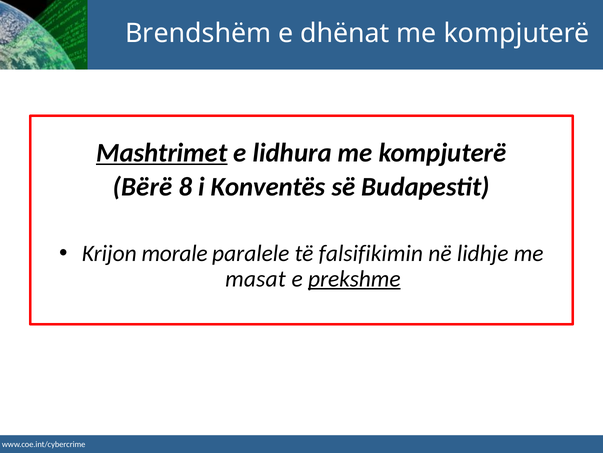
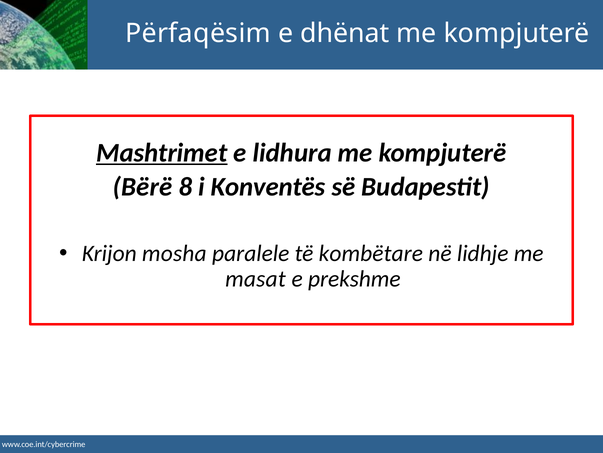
Brendshëm: Brendshëm -> Përfaqësim (198, 33)
morale: morale -> mosha (174, 253)
falsifikimin: falsifikimin -> kombëtare (371, 253)
prekshme underline: present -> none (354, 278)
